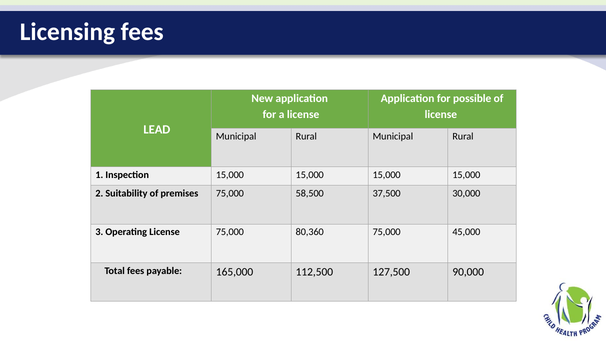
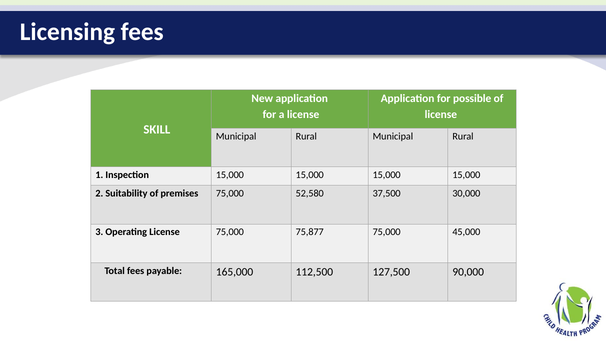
LEAD: LEAD -> SKILL (157, 129)
58,500: 58,500 -> 52,580 (310, 193)
80,360: 80,360 -> 75,877 (310, 232)
